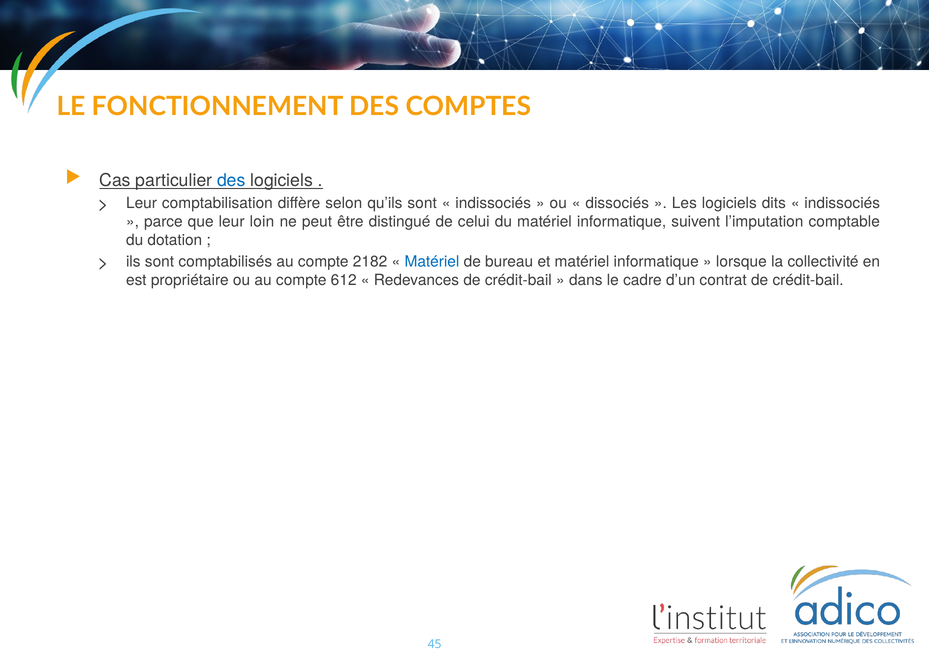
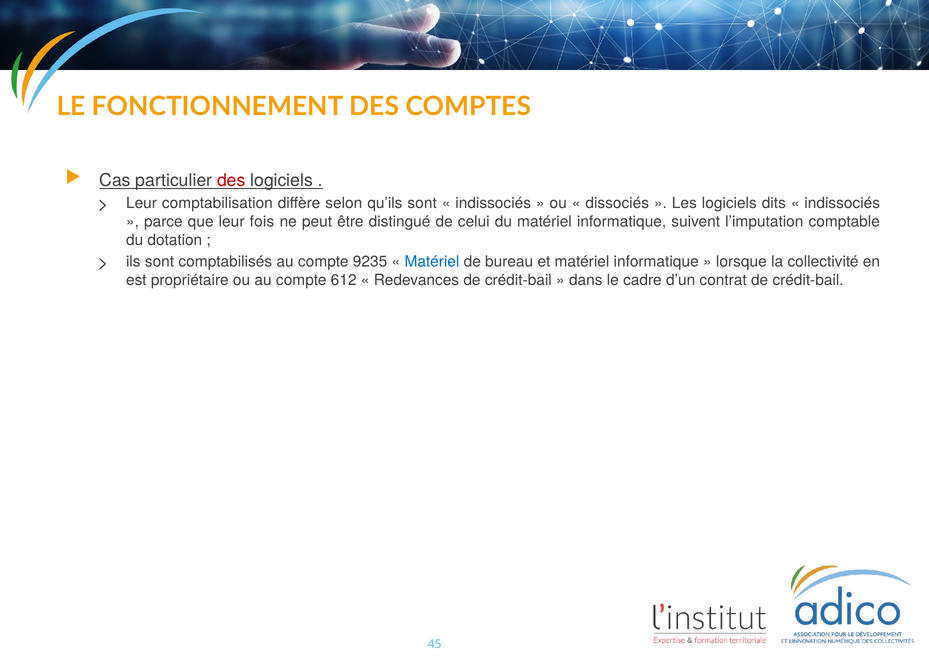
des colour: blue -> red (231, 180)
loin: loin -> fois (262, 222)
2182: 2182 -> 9235 (370, 262)
